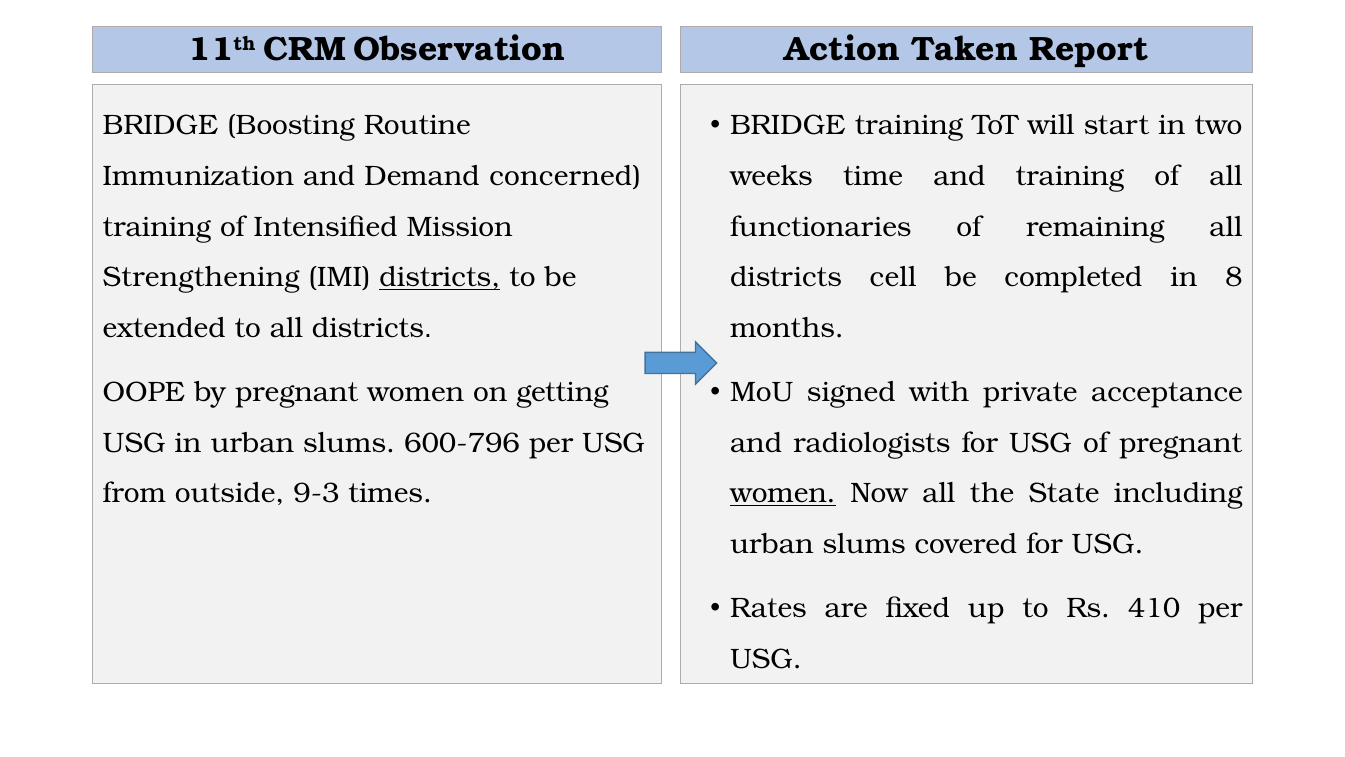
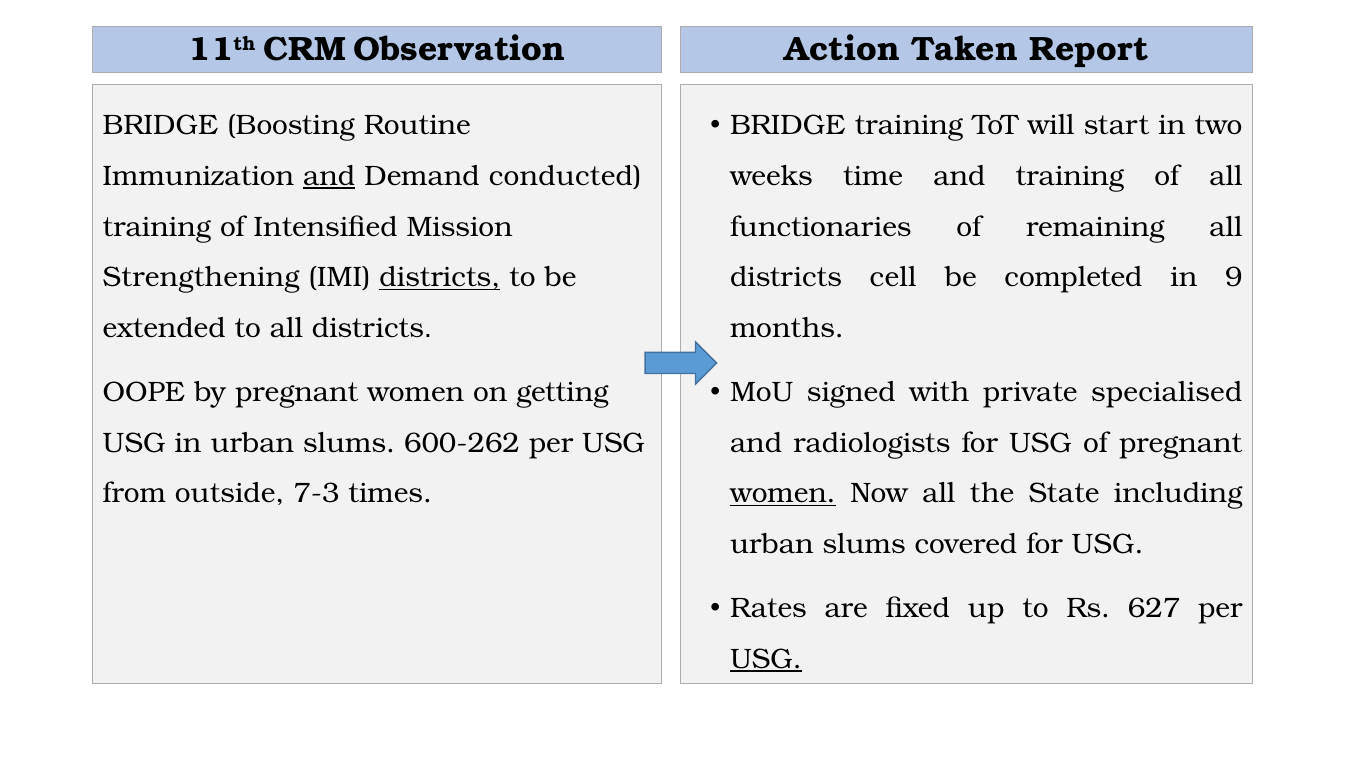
and underline: none -> present (329, 176)
concerned: concerned -> conducted (565, 176)
8: 8 -> 9 (1234, 277)
acceptance: acceptance -> specialised (1167, 392)
600-796: 600-796 -> 600-262 (462, 443)
9-3: 9-3 -> 7-3 (316, 493)
410: 410 -> 627 (1154, 608)
USG underline: none -> present (766, 659)
